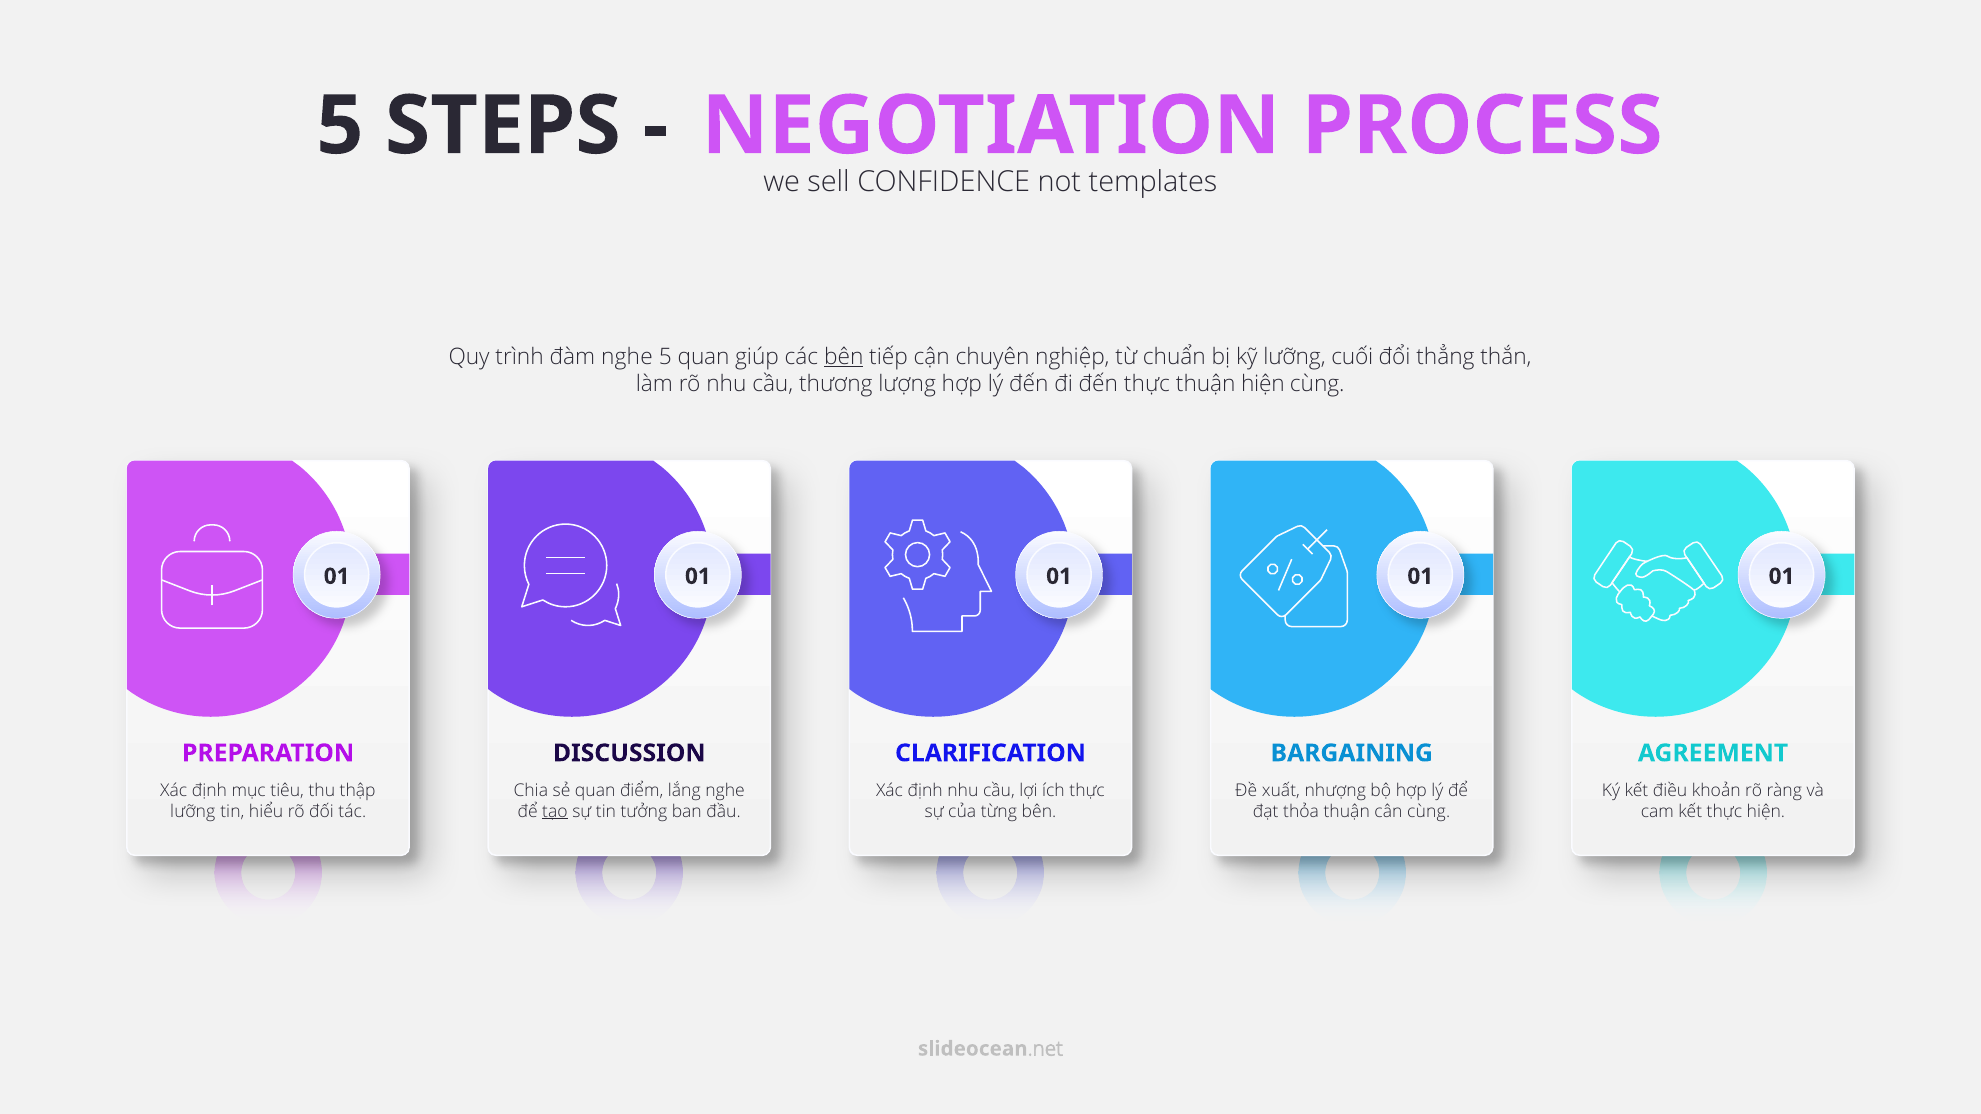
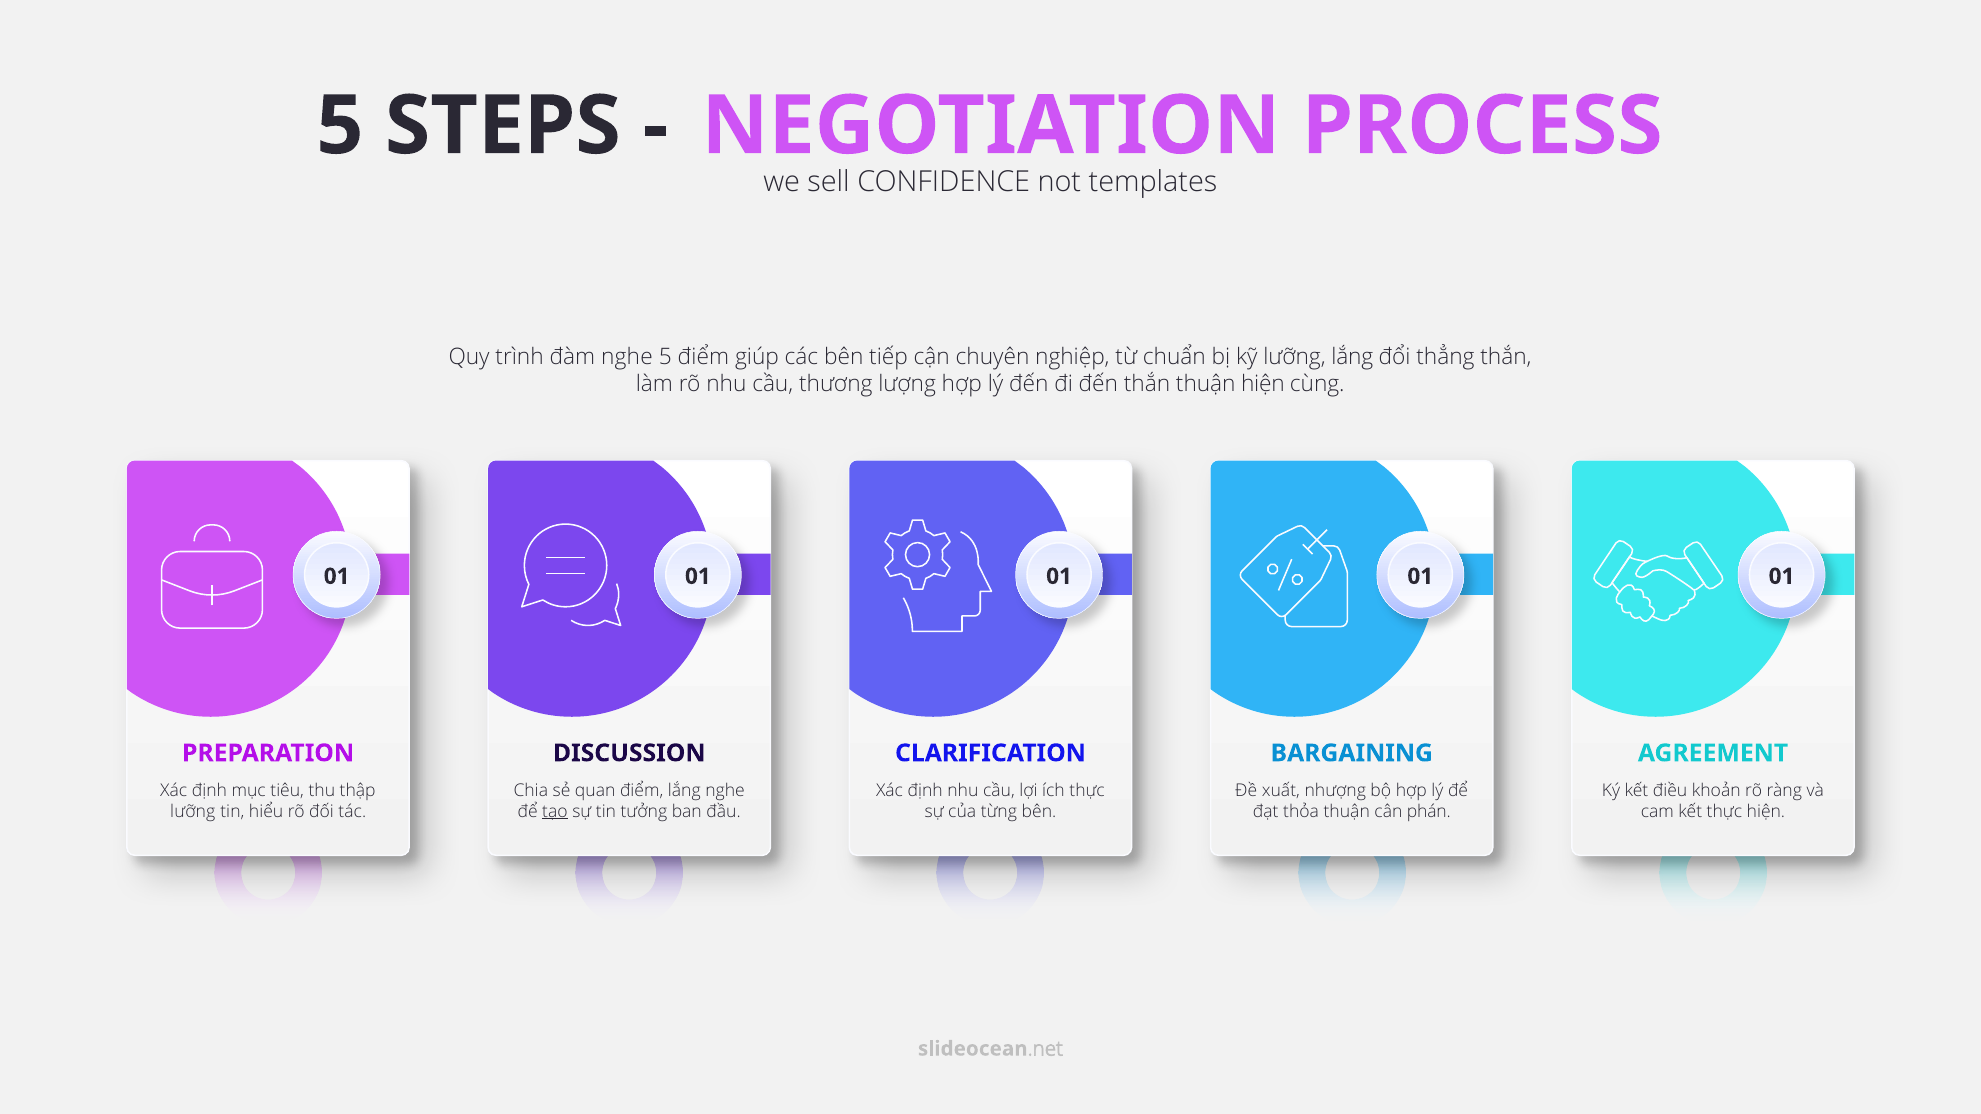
5 quan: quan -> điểm (703, 357)
bên underline: present -> none (844, 357)
lưỡng cuối: cuối -> lắng (1352, 357)
đến thực: thực -> thắn (1147, 384)
cân cùng: cùng -> phán (1429, 812)
